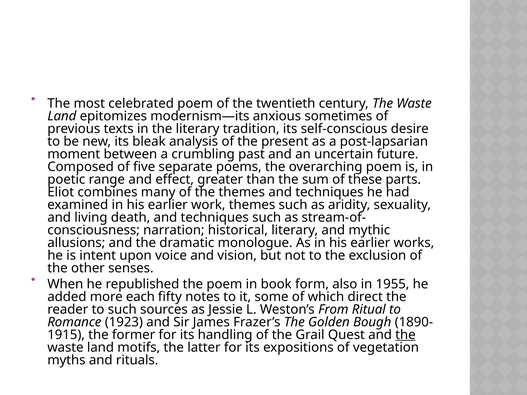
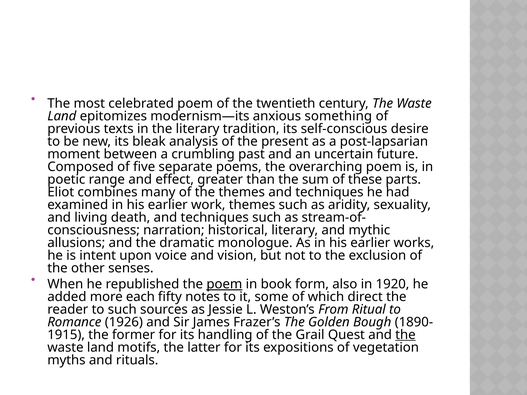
sometimes: sometimes -> something (338, 116)
poem underline: none -> present (224, 284)
1955: 1955 -> 1920 (393, 284)
1923: 1923 -> 1926 (124, 322)
